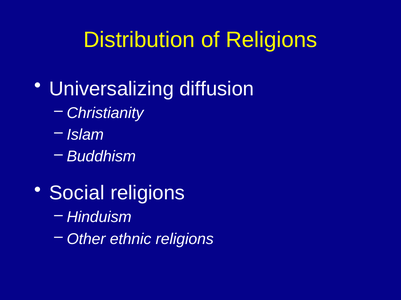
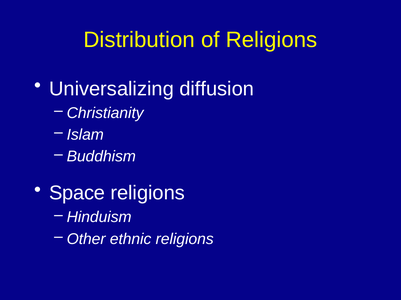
Social: Social -> Space (77, 194)
